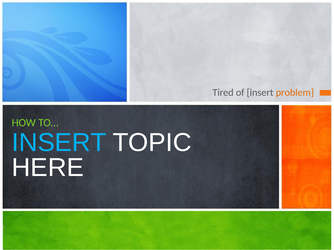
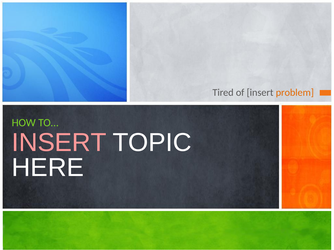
INSERT colour: light blue -> pink (59, 143)
